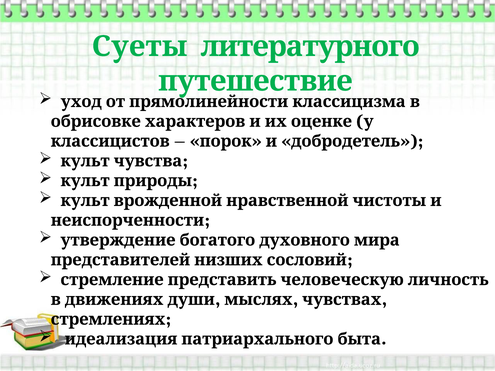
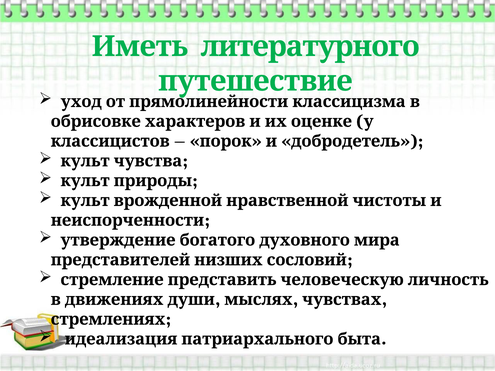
Суеты: Суеты -> Иметь (140, 46)
